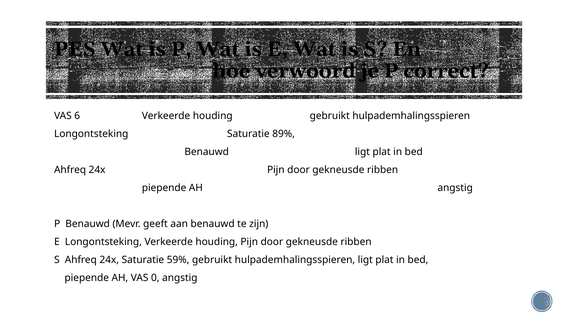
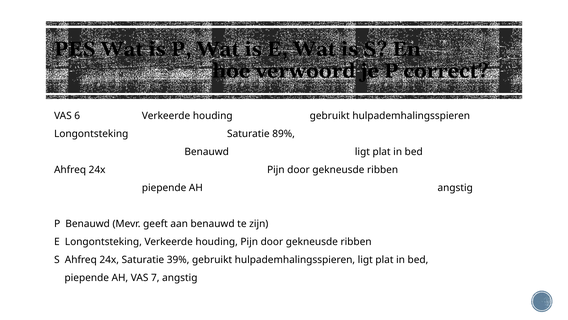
59%: 59% -> 39% (178, 259)
0: 0 -> 7 (155, 277)
